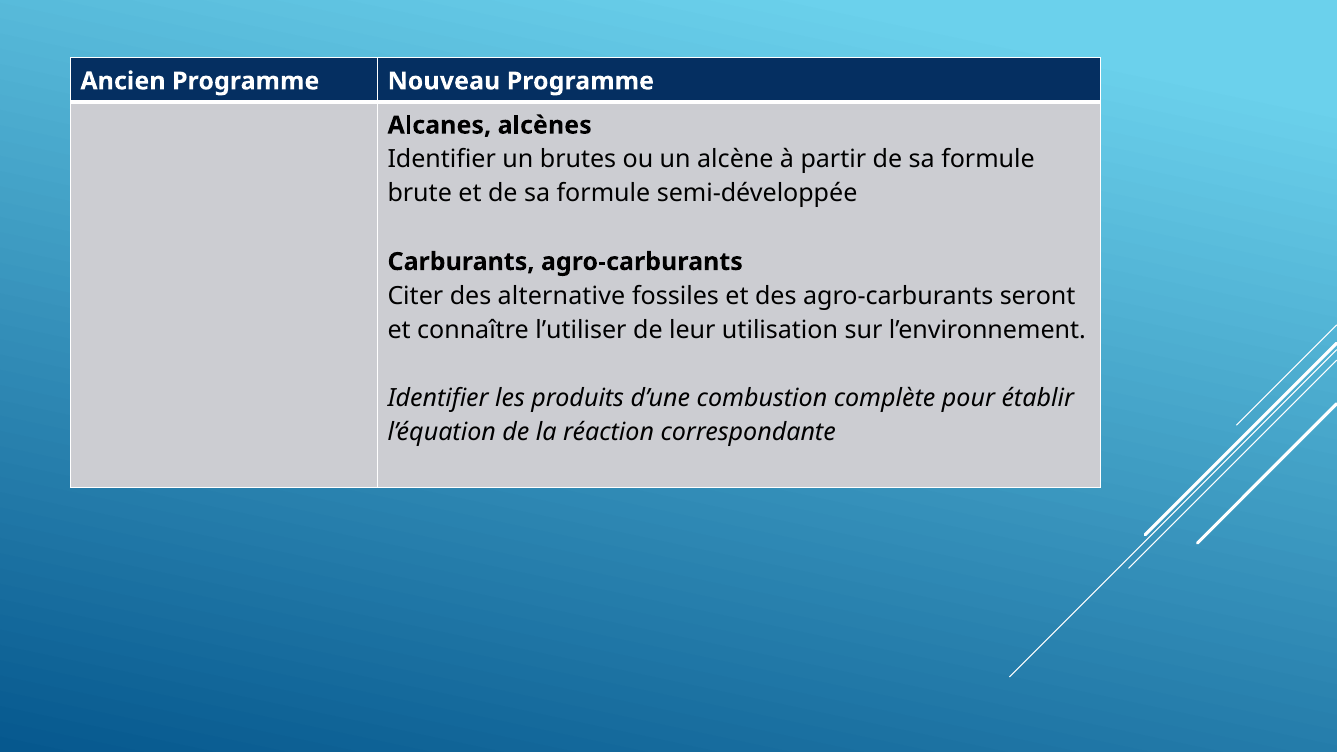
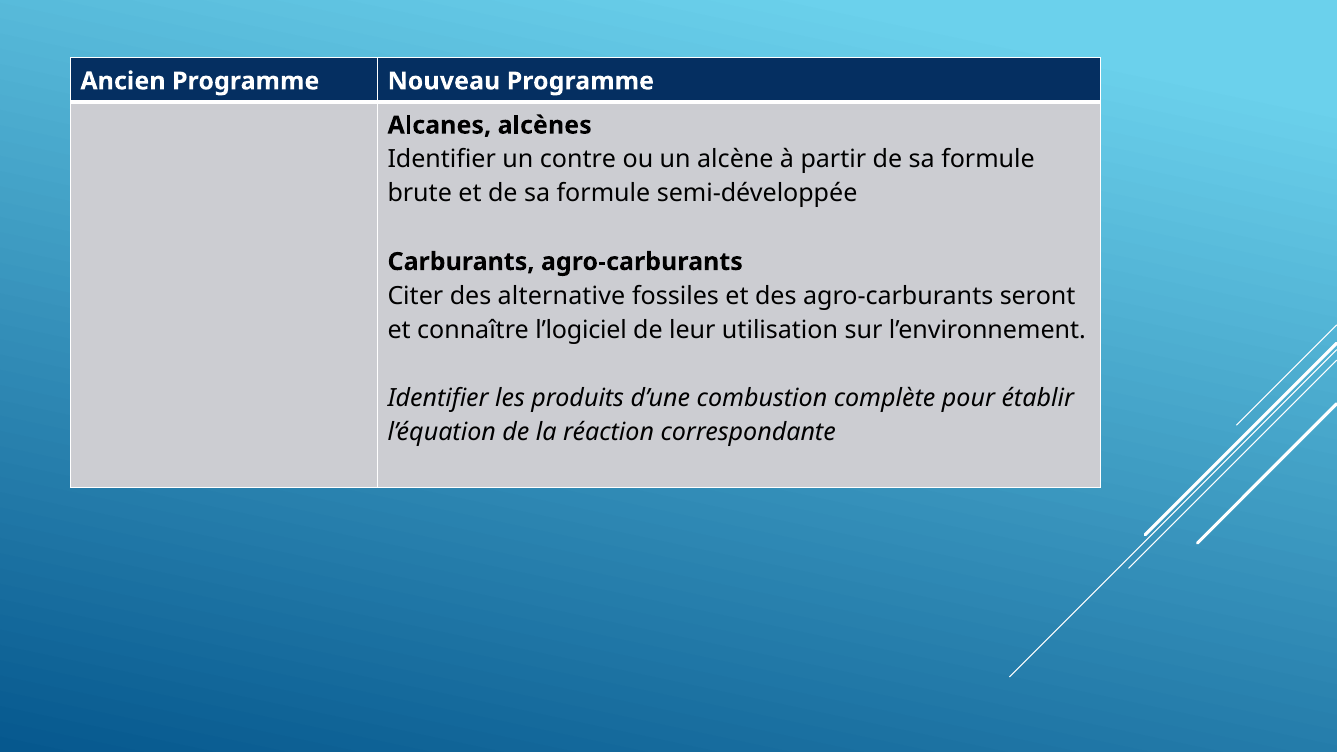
brutes: brutes -> contre (578, 159)
l’utiliser: l’utiliser -> l’logiciel (581, 330)
